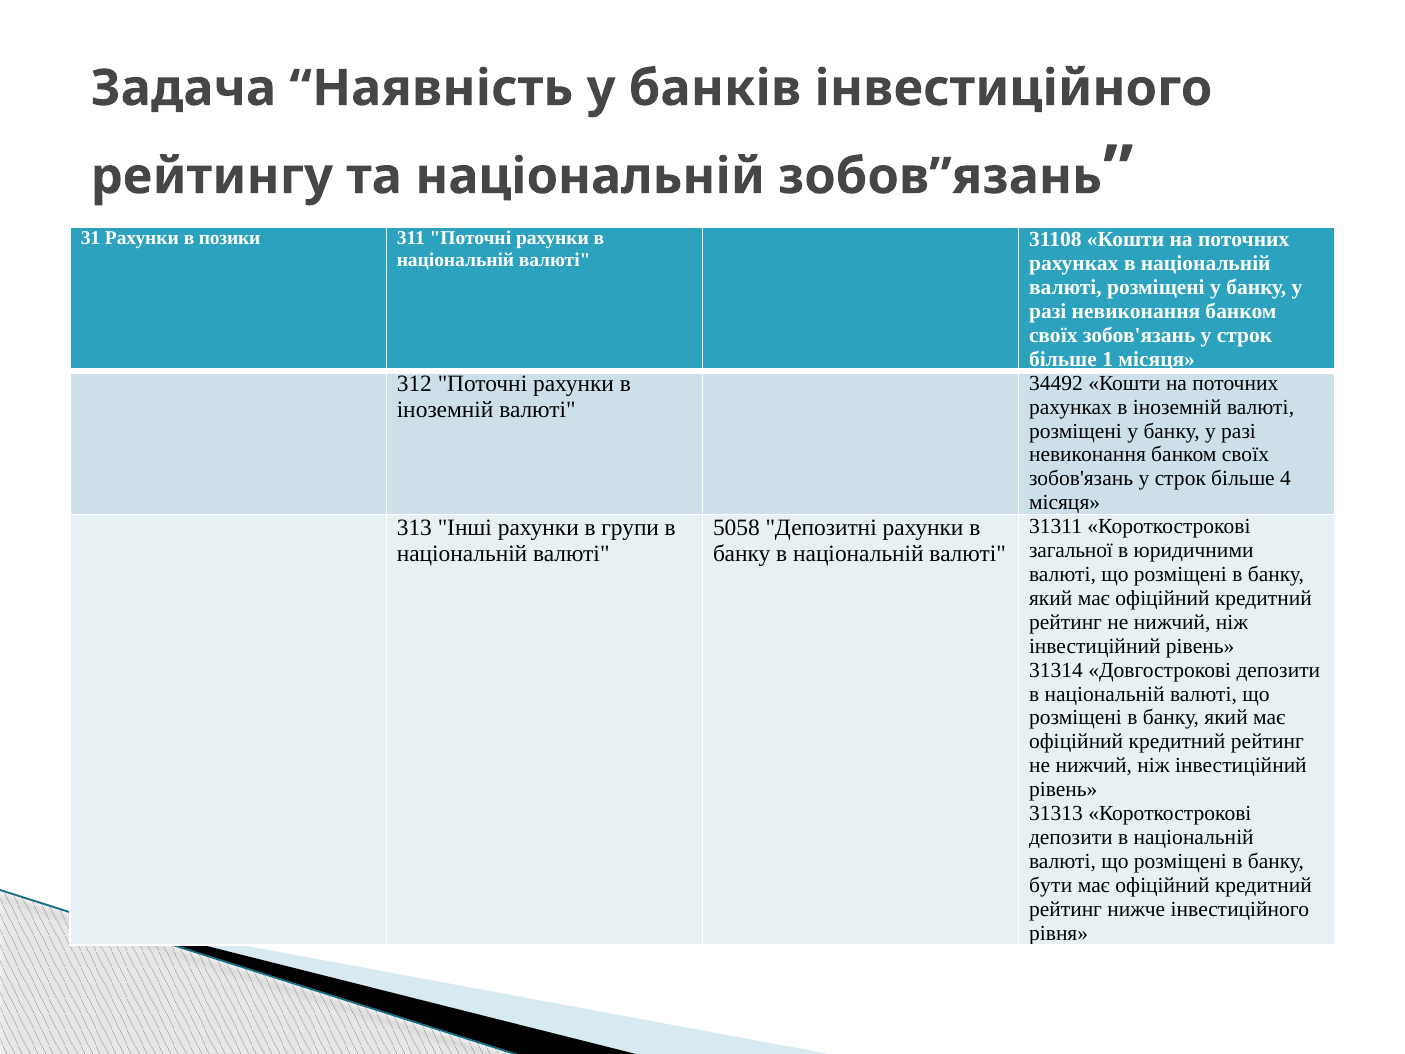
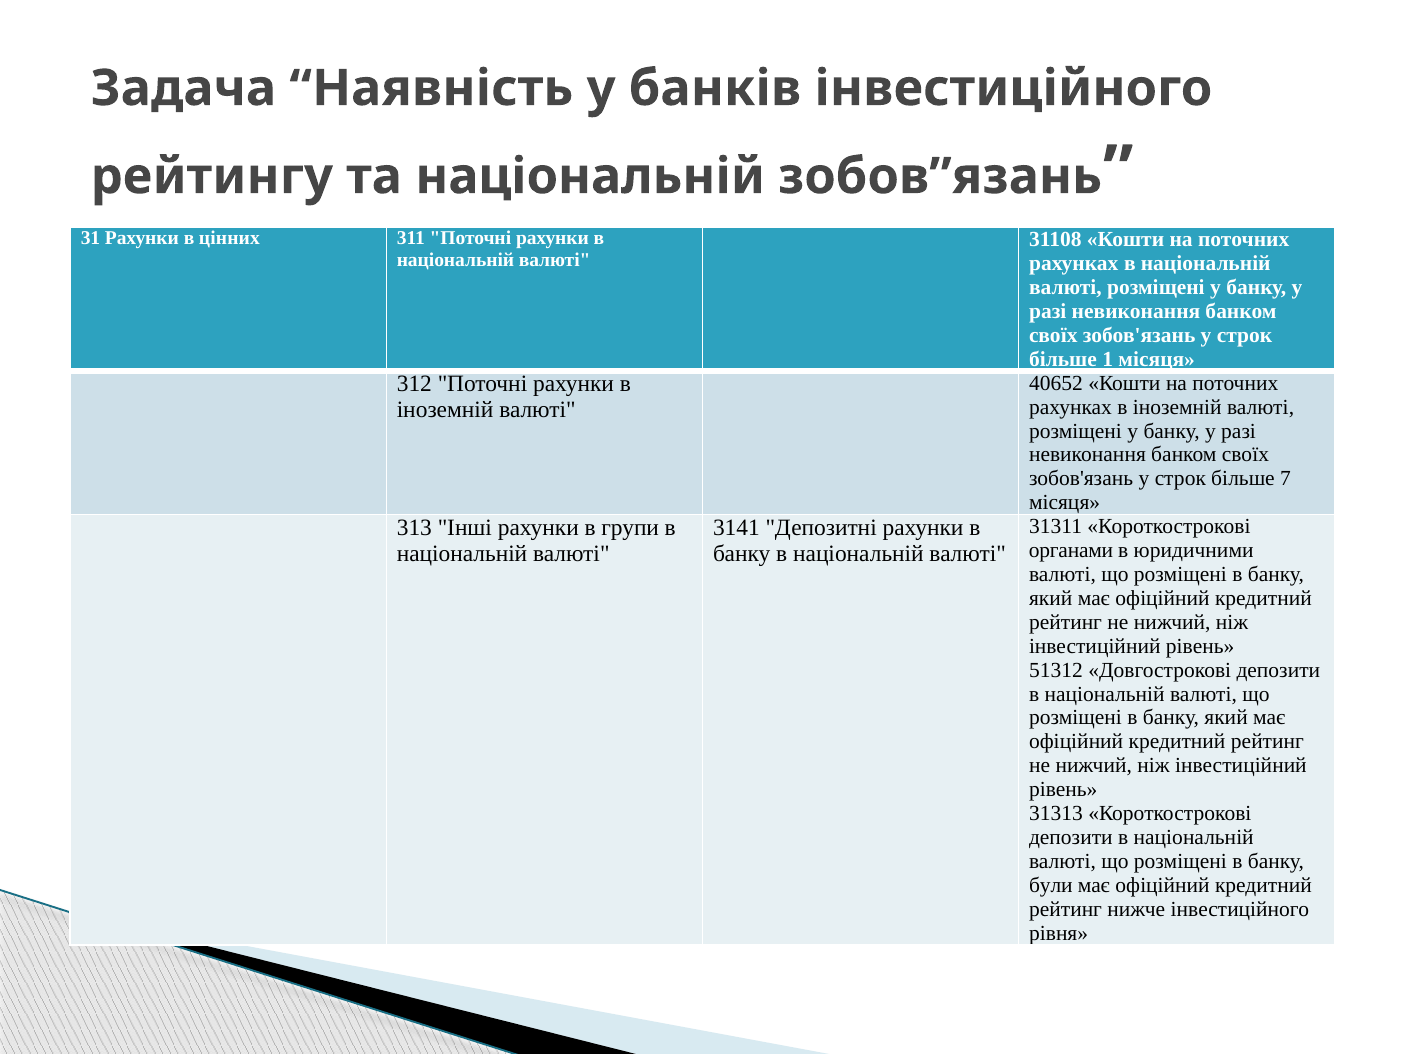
позики: позики -> цінних (229, 238)
34492: 34492 -> 40652 (1056, 383)
4: 4 -> 7 (1285, 479)
5058: 5058 -> 3141 (736, 528)
загальної: загальної -> органами (1071, 550)
31314: 31314 -> 51312 (1056, 670)
бути: бути -> були (1051, 885)
